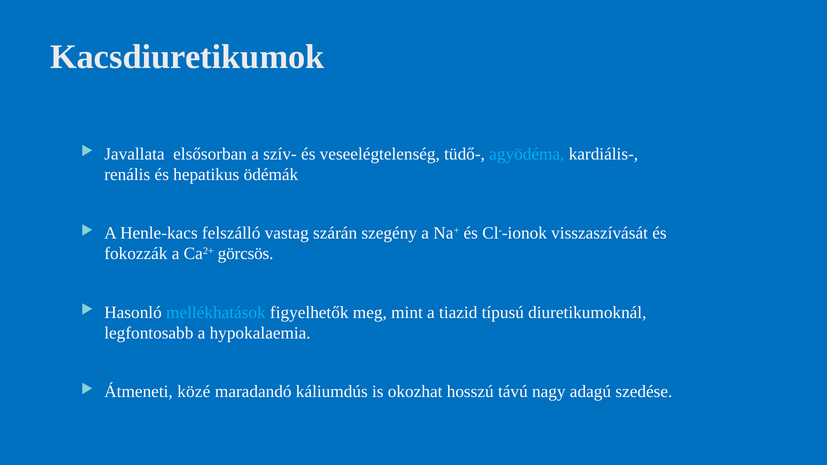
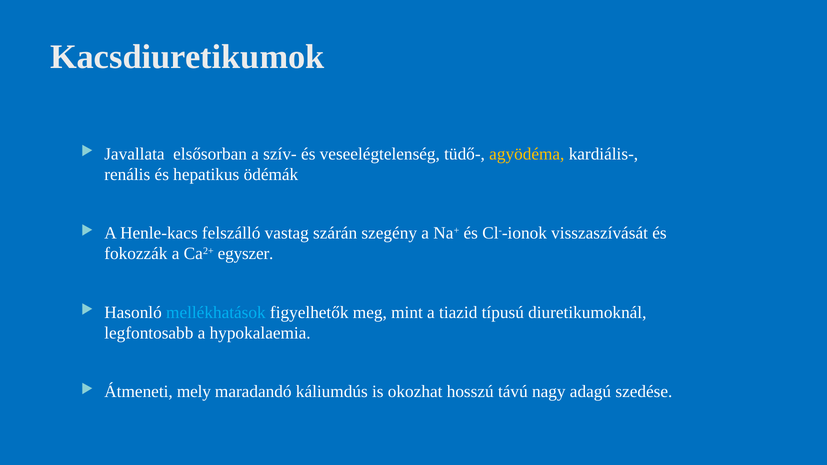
agyödéma colour: light blue -> yellow (527, 154)
görcsös: görcsös -> egyszer (246, 254)
közé: közé -> mely (194, 392)
